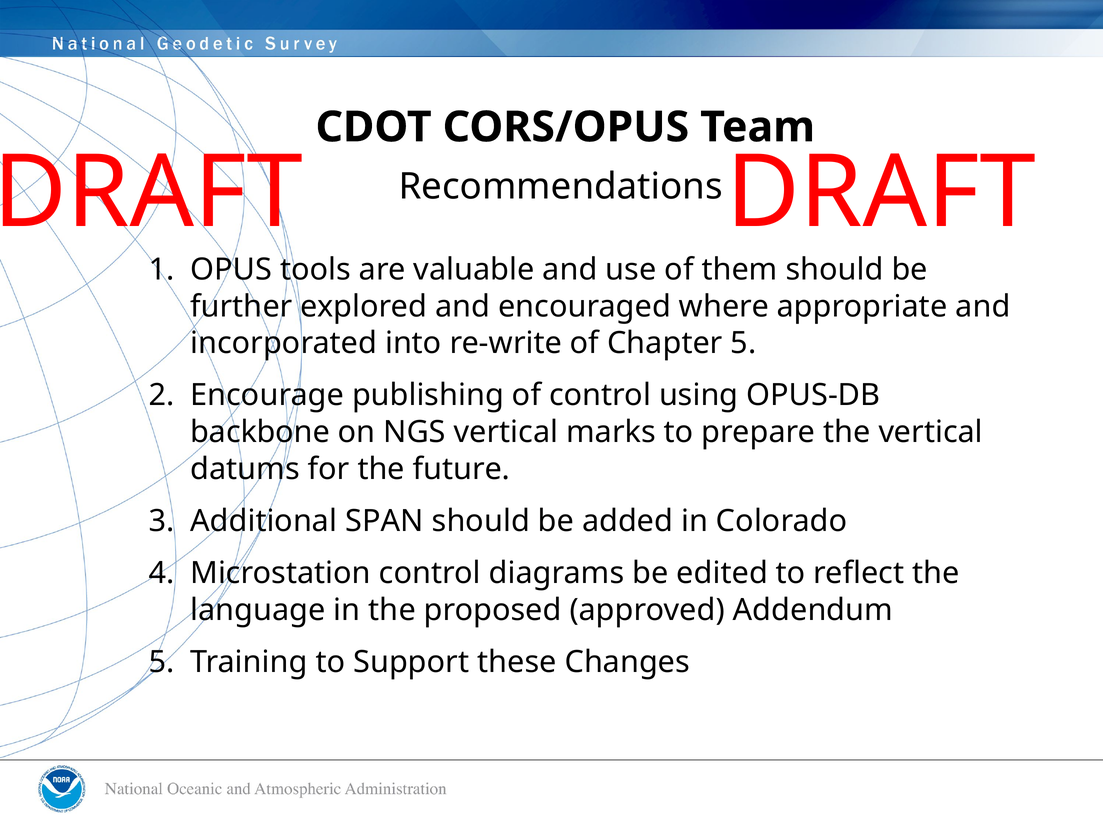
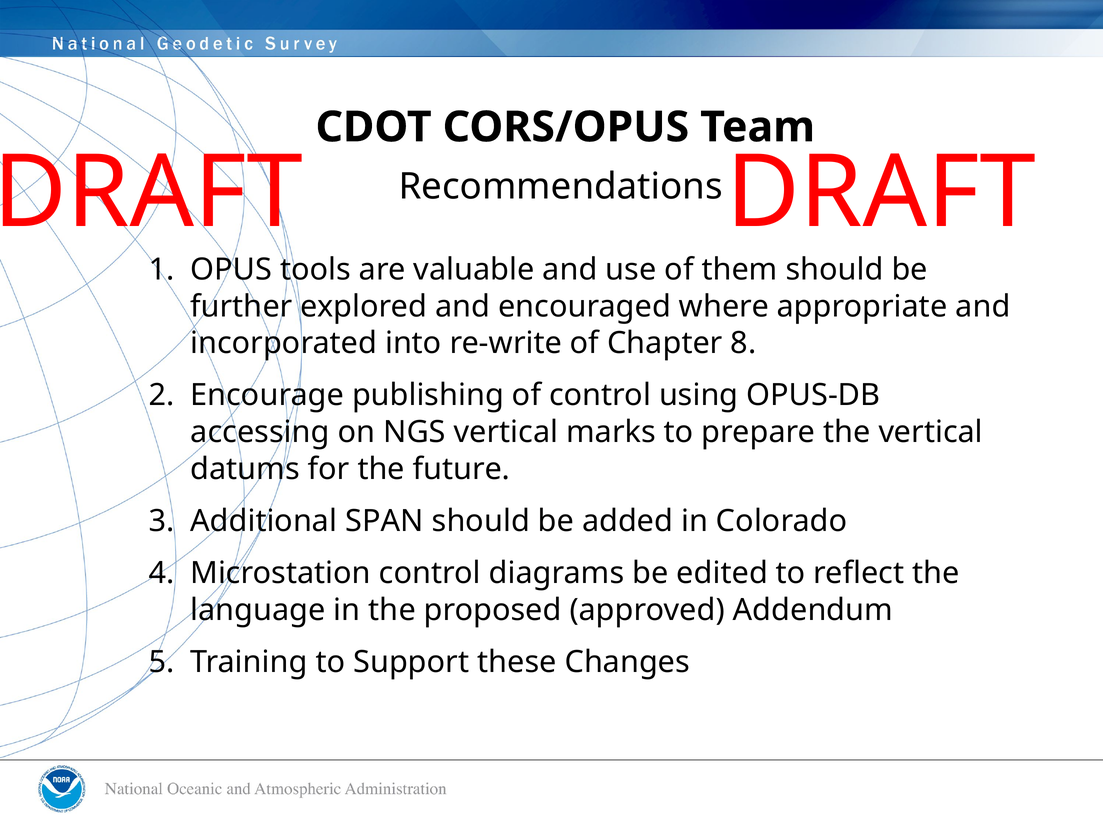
Chapter 5: 5 -> 8 (743, 343)
backbone: backbone -> accessing (260, 432)
